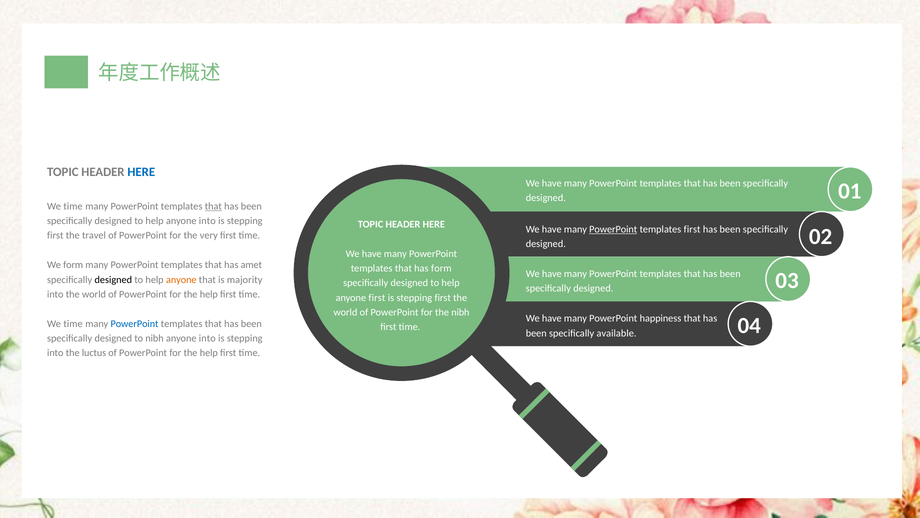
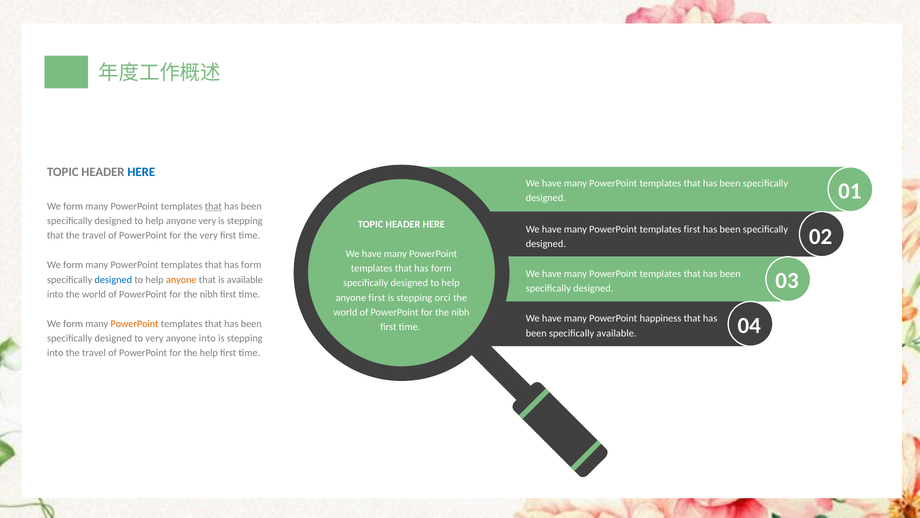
time: time -> form (73, 206)
help anyone into: into -> very (207, 221)
PowerPoint underline: present -> none (613, 229)
first: first -> that (55, 235)
amet: amet -> form (251, 265)
designed colour: black -> blue (113, 279)
is majority: majority -> available (245, 279)
help: help -> nibh (209, 294)
first: first -> orci (443, 298)
time: time -> form (73, 323)
PowerPoint colour: blue -> orange (135, 323)
to nibh: nibh -> very (154, 338)
into the luctus: luctus -> travel (94, 353)
